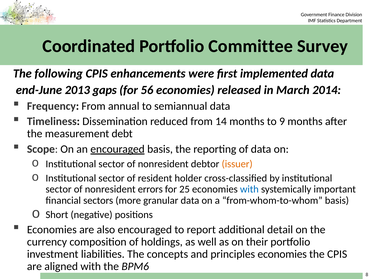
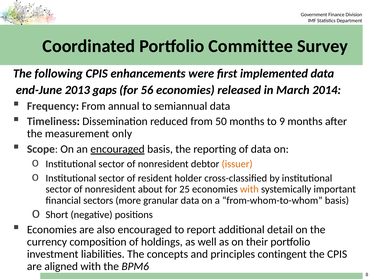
14: 14 -> 50 (221, 121)
debt: debt -> only (122, 134)
errors: errors -> about (150, 189)
with colour: blue -> orange (249, 189)
principles economies: economies -> contingent (282, 254)
